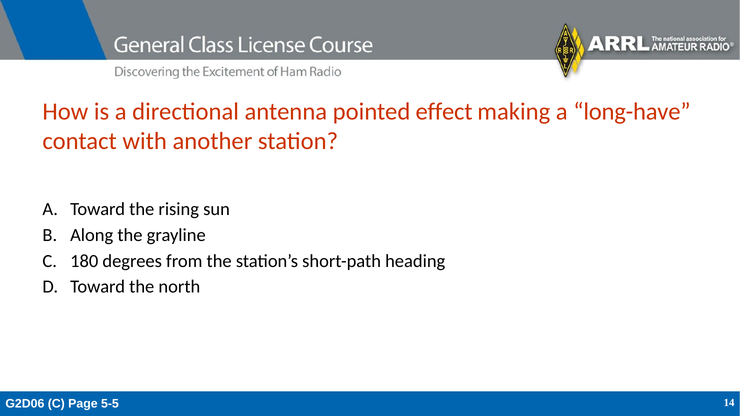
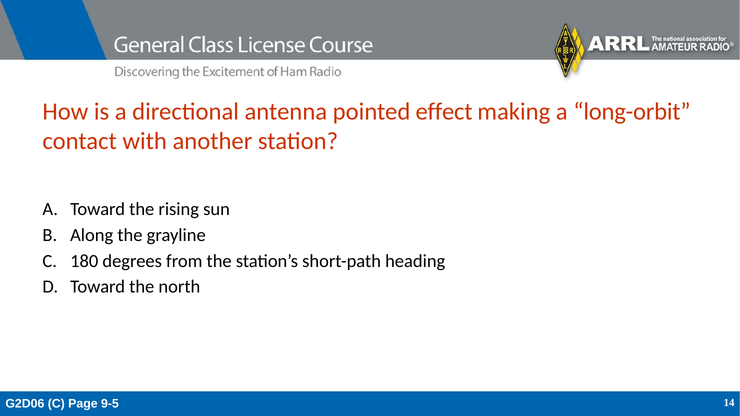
long-have: long-have -> long-orbit (632, 112)
5-5: 5-5 -> 9-5 (110, 404)
